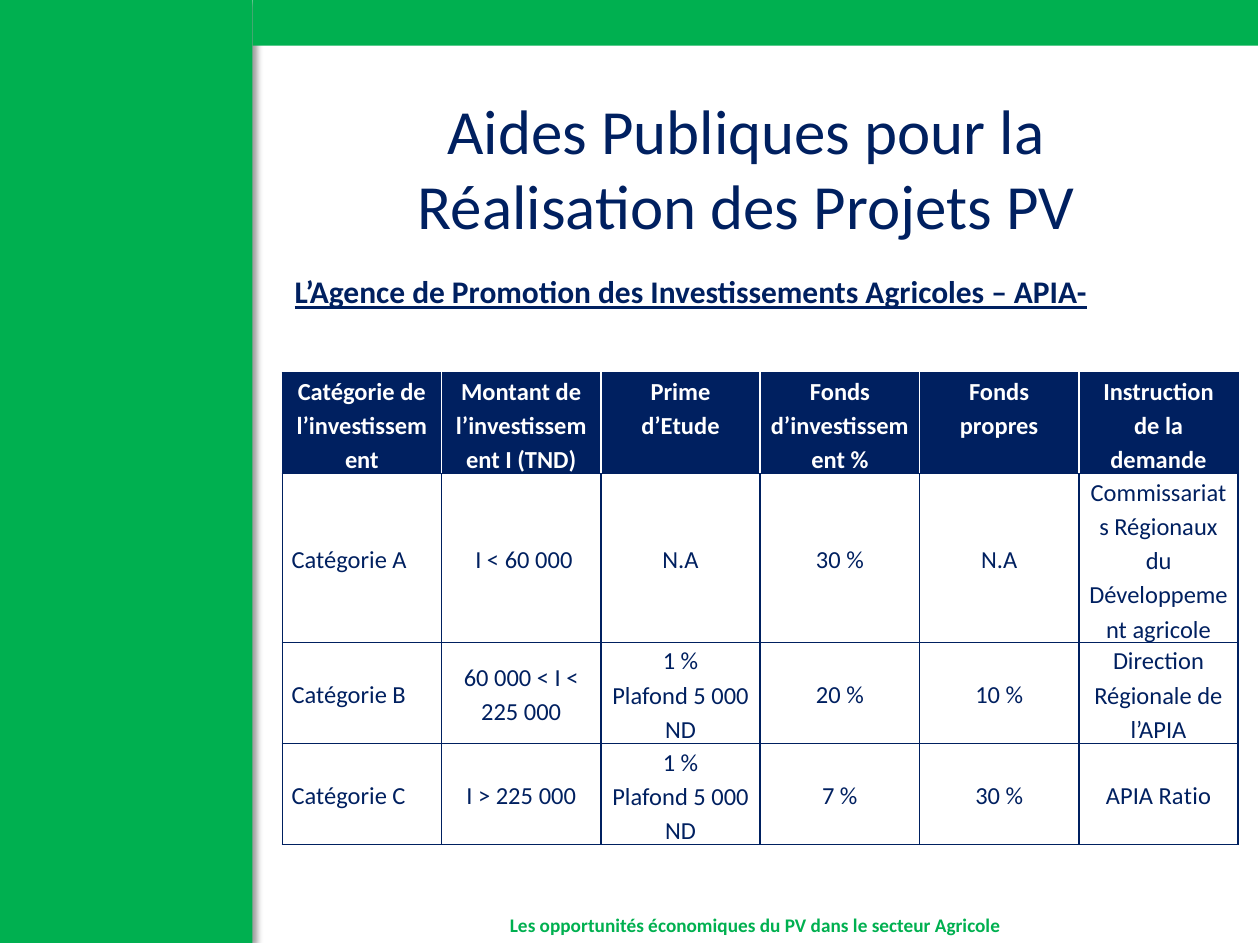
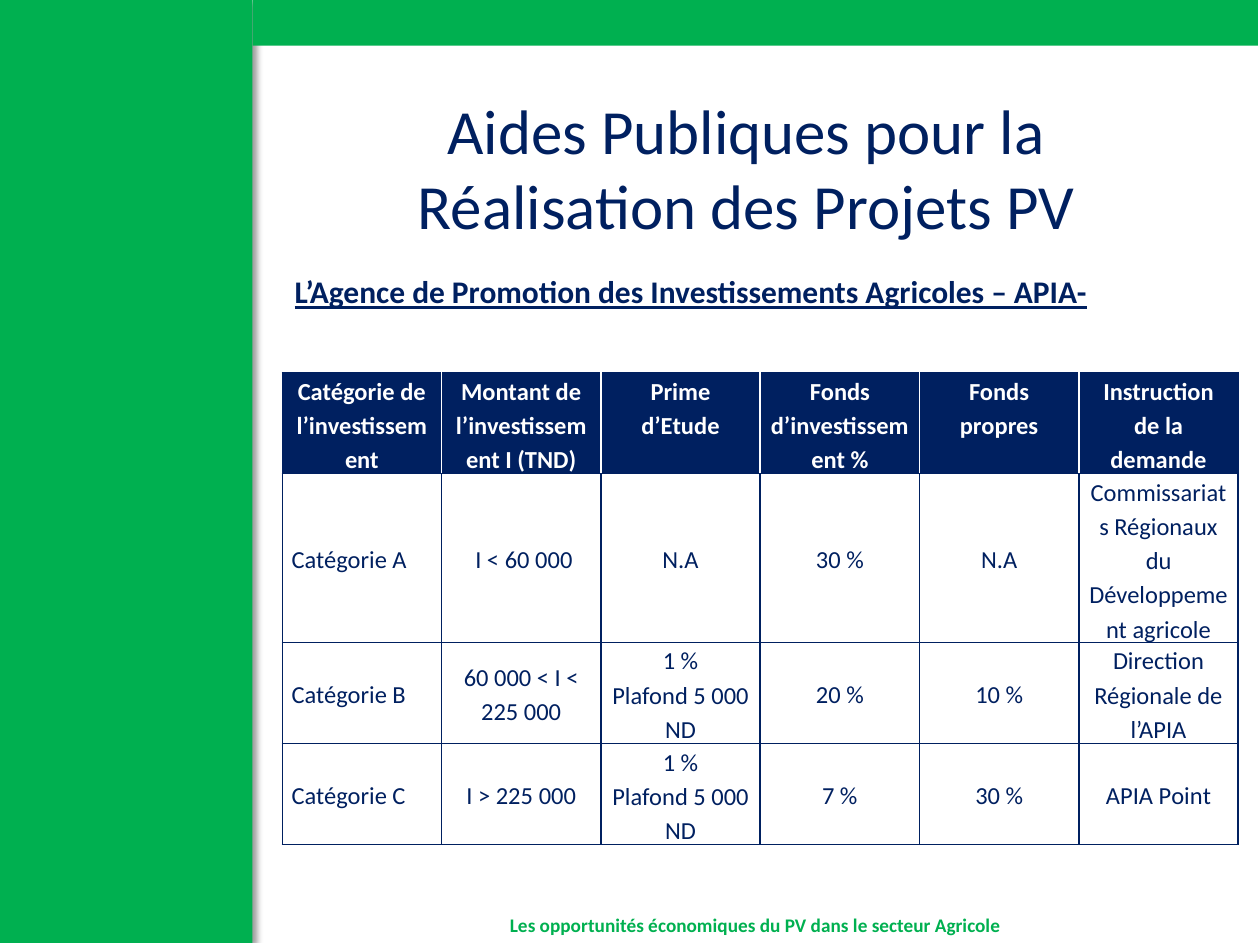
Ratio: Ratio -> Point (1185, 797)
